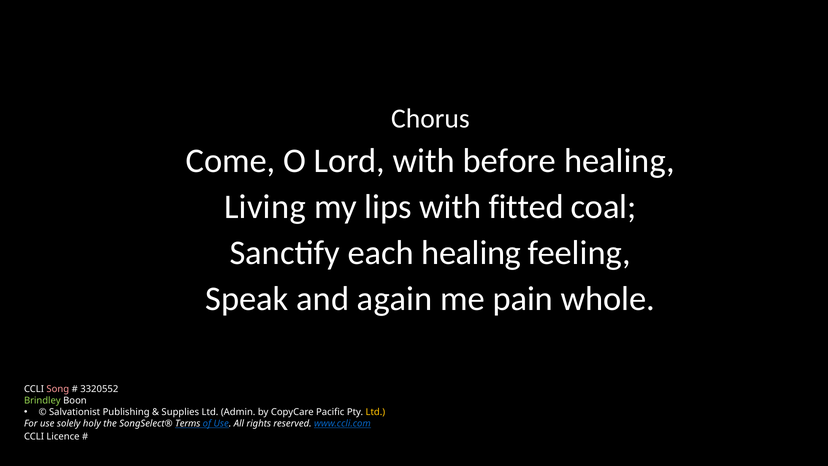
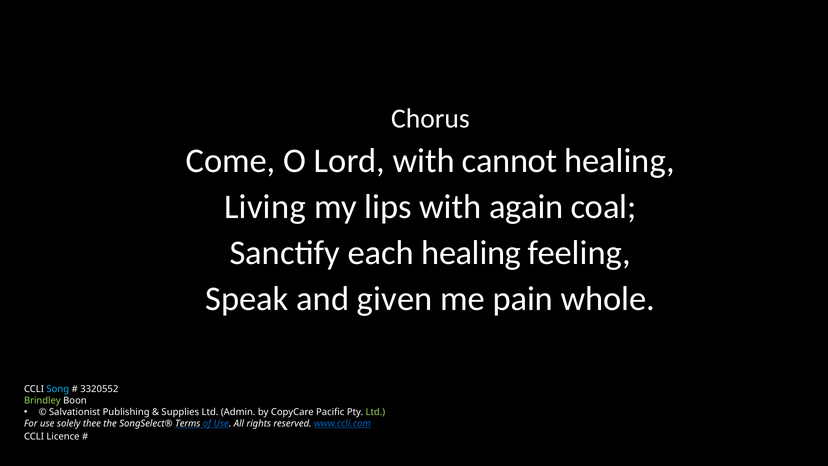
before: before -> cannot (510, 161)
fitted: fitted -> again (526, 207)
again: again -> given (395, 298)
Song colour: pink -> light blue (58, 389)
Ltd colour: yellow -> light green (375, 412)
holy: holy -> thee (92, 423)
